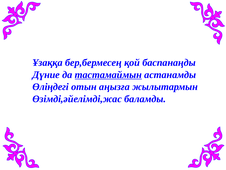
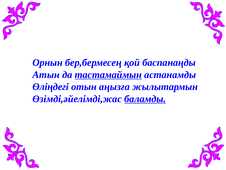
Ұзаққа: Ұзаққа -> Орнын (47, 62)
Дүние: Дүние -> Атын (46, 75)
баламды underline: none -> present (145, 99)
